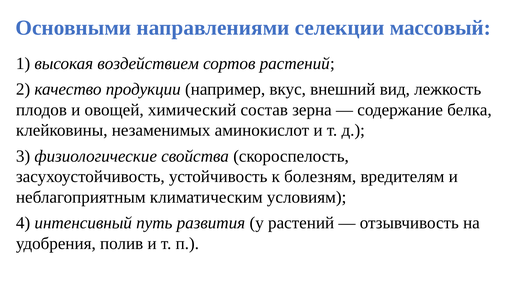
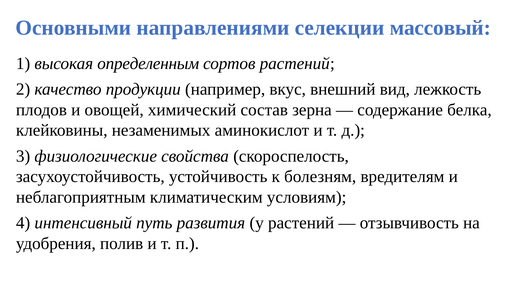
воздействием: воздействием -> определенным (148, 63)
